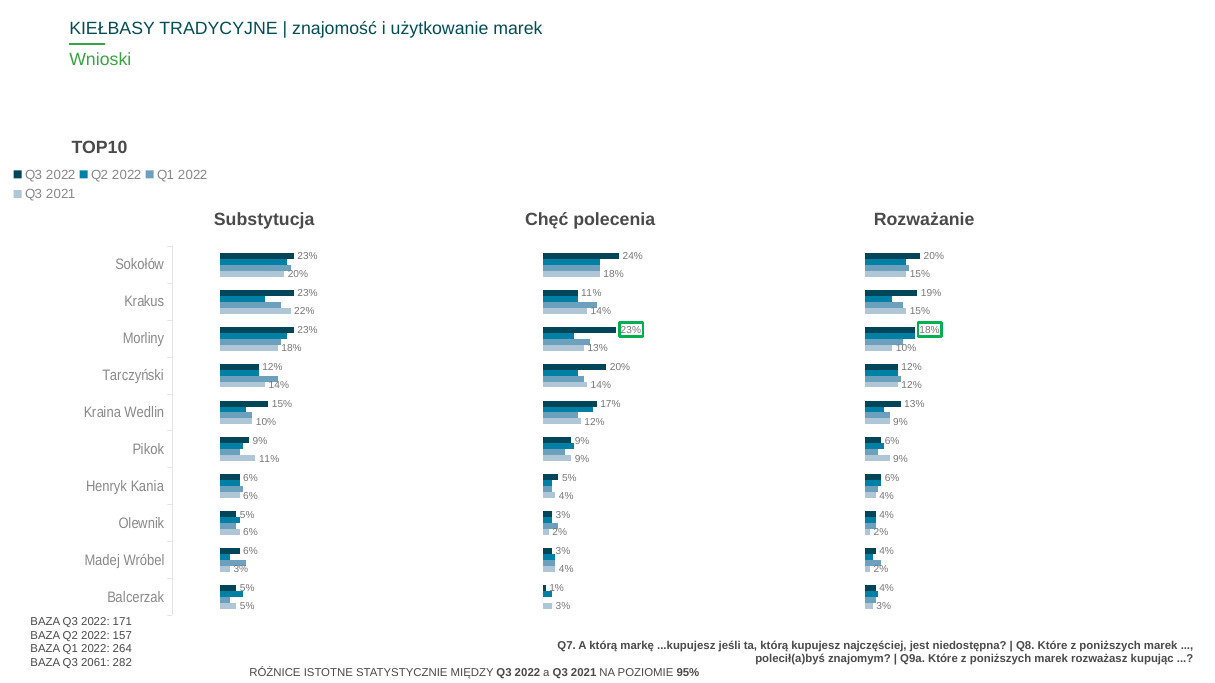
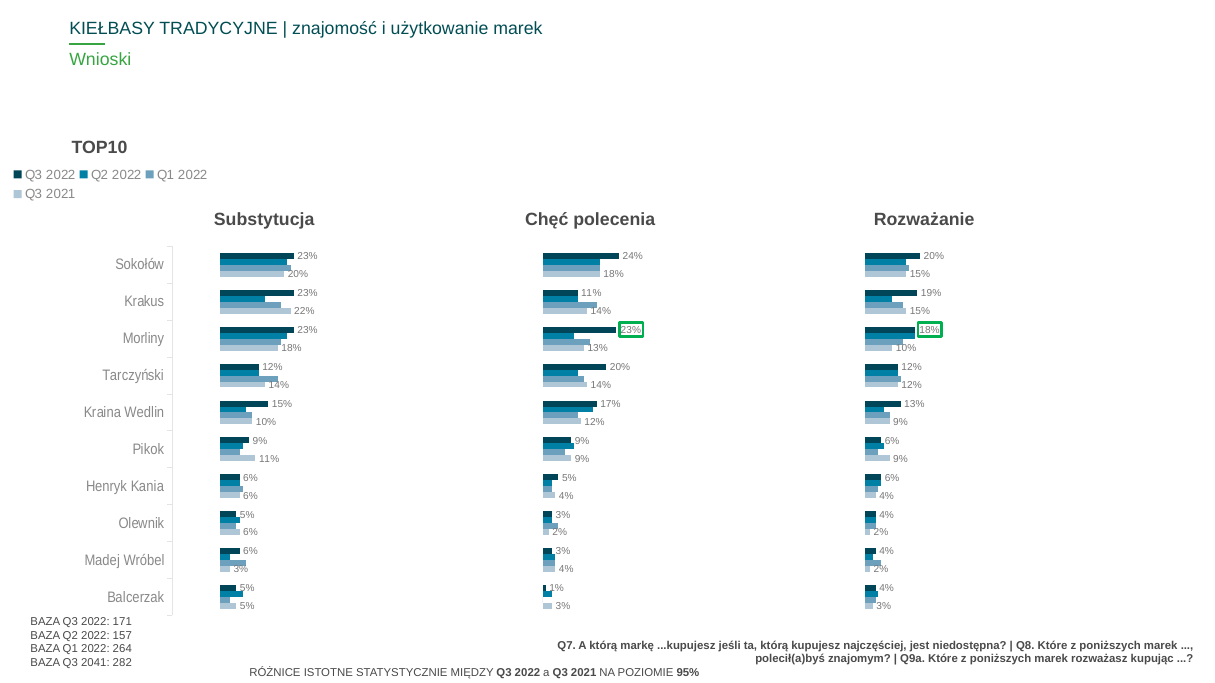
2061: 2061 -> 2041 (95, 663)
